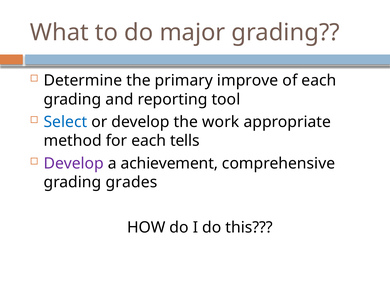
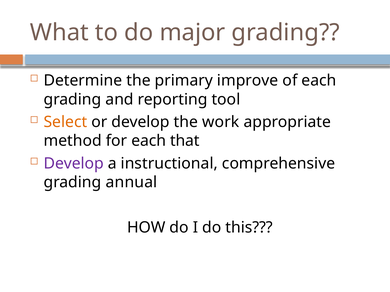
Select colour: blue -> orange (65, 122)
tells: tells -> that (185, 141)
achievement: achievement -> instructional (169, 164)
grades: grades -> annual (131, 183)
